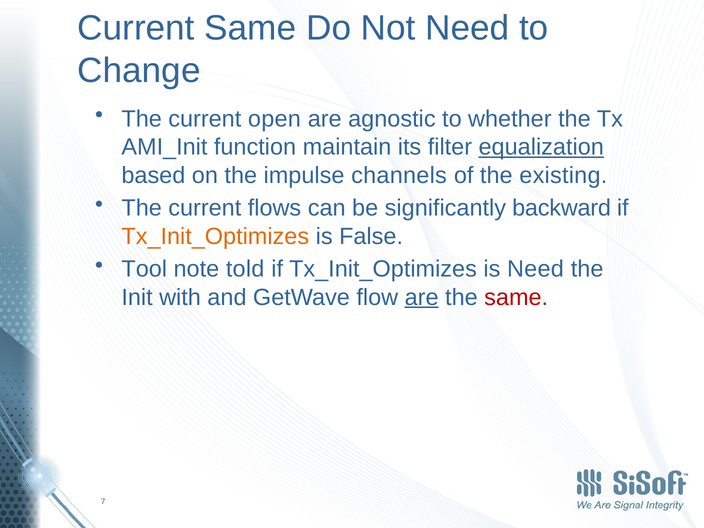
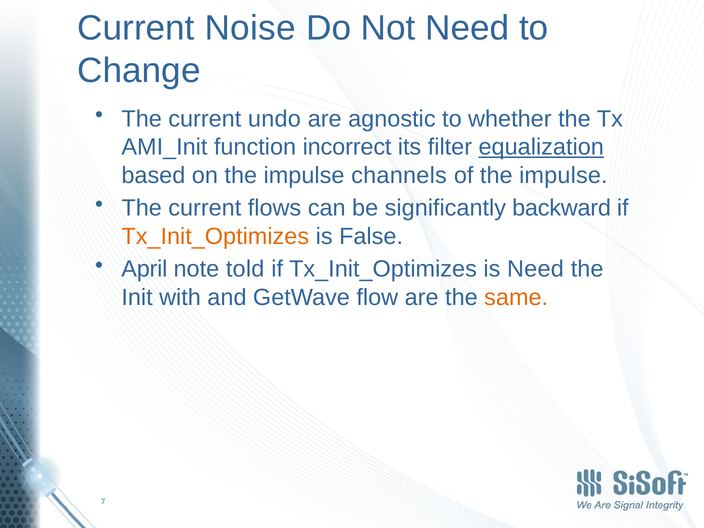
Current Same: Same -> Noise (250, 28)
open: open -> undo (274, 119)
maintain: maintain -> incorrect (347, 147)
of the existing: existing -> impulse (563, 175)
Tool: Tool -> April (144, 269)
are underline: present -> none (422, 297)
same colour: red -> orange (516, 297)
